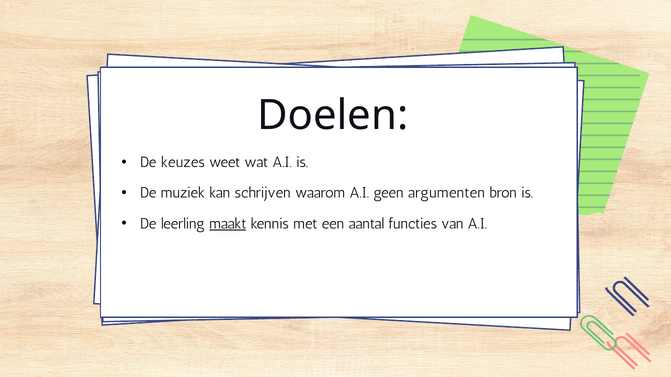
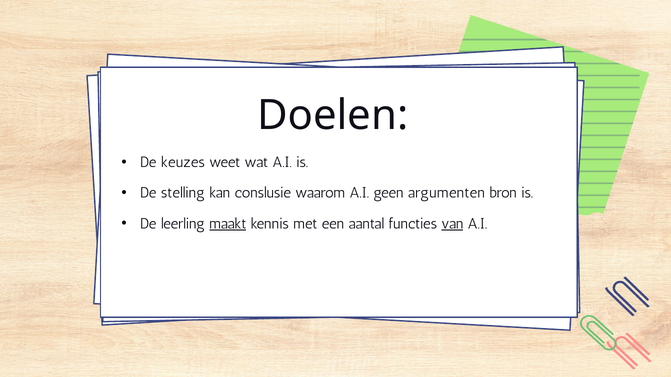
muziek: muziek -> stelling (183, 193)
schrijven: schrijven -> conslusie (263, 193)
van underline: none -> present (452, 224)
